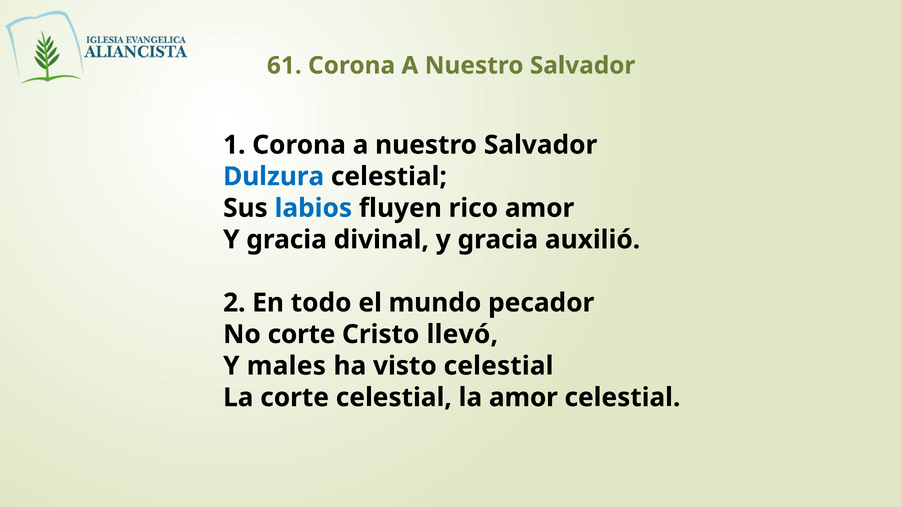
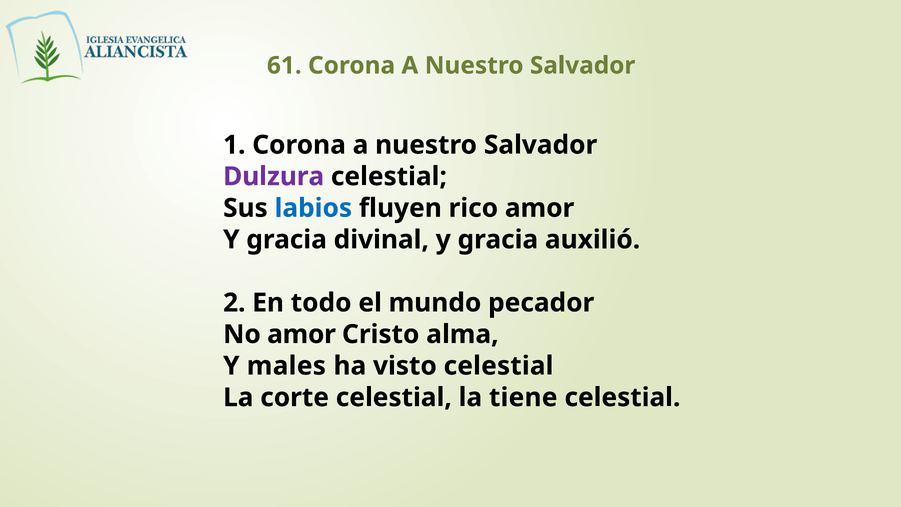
Dulzura colour: blue -> purple (274, 176)
No corte: corte -> amor (302, 334)
llevó: llevó -> alma (462, 334)
la amor: amor -> tiene (523, 397)
